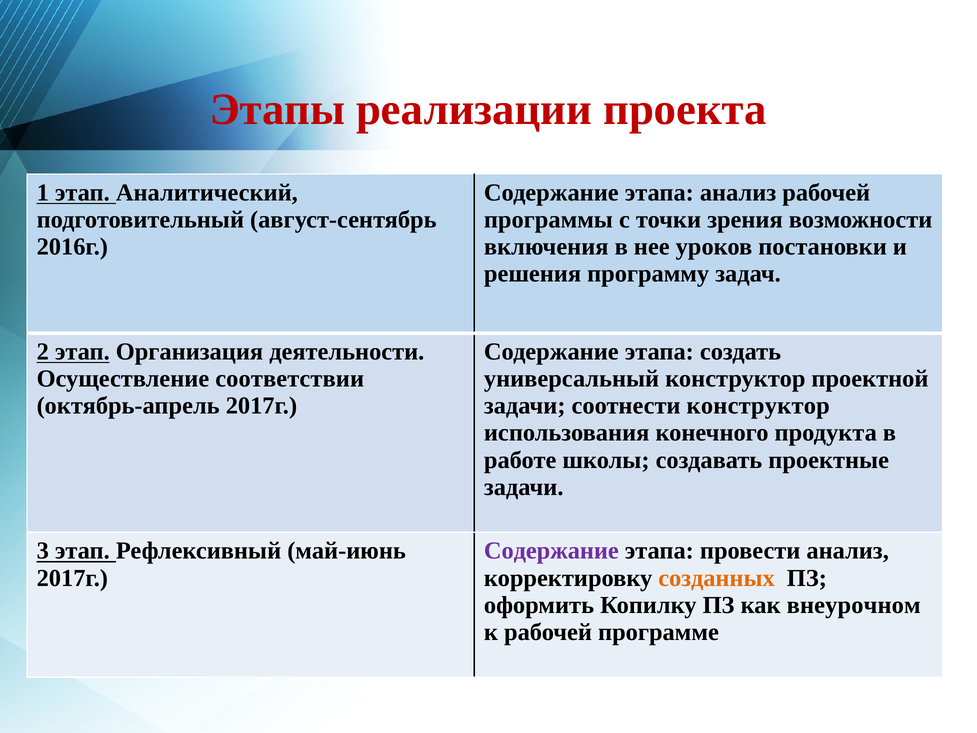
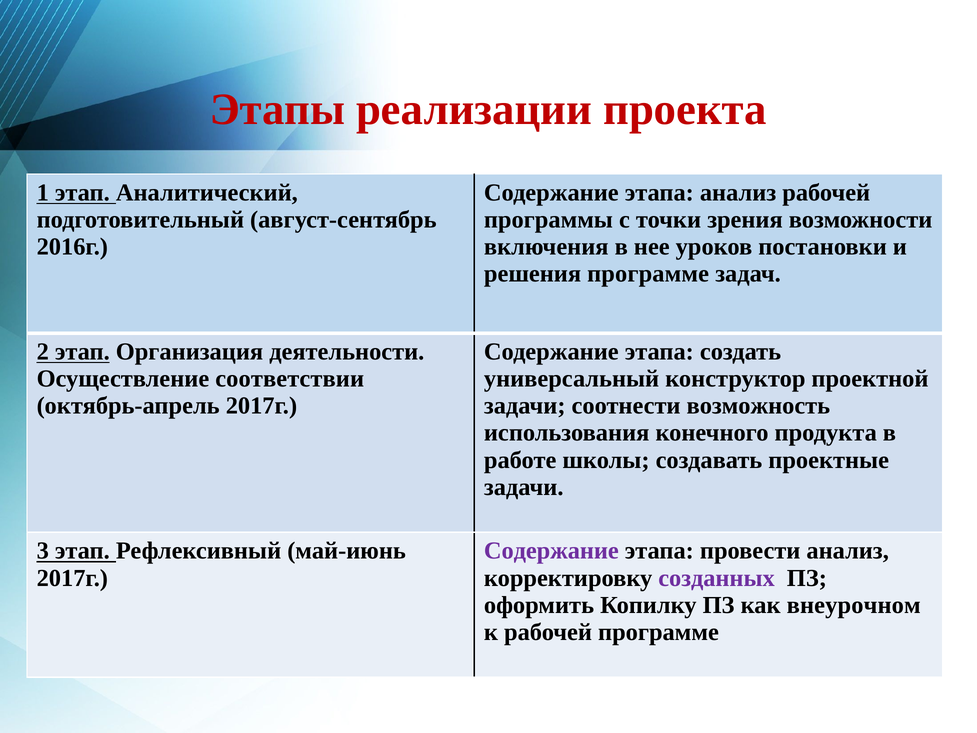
решения программу: программу -> программе (648, 274)
соотнести конструктор: конструктор -> возможность (758, 406)
созданных colour: orange -> purple (717, 578)
